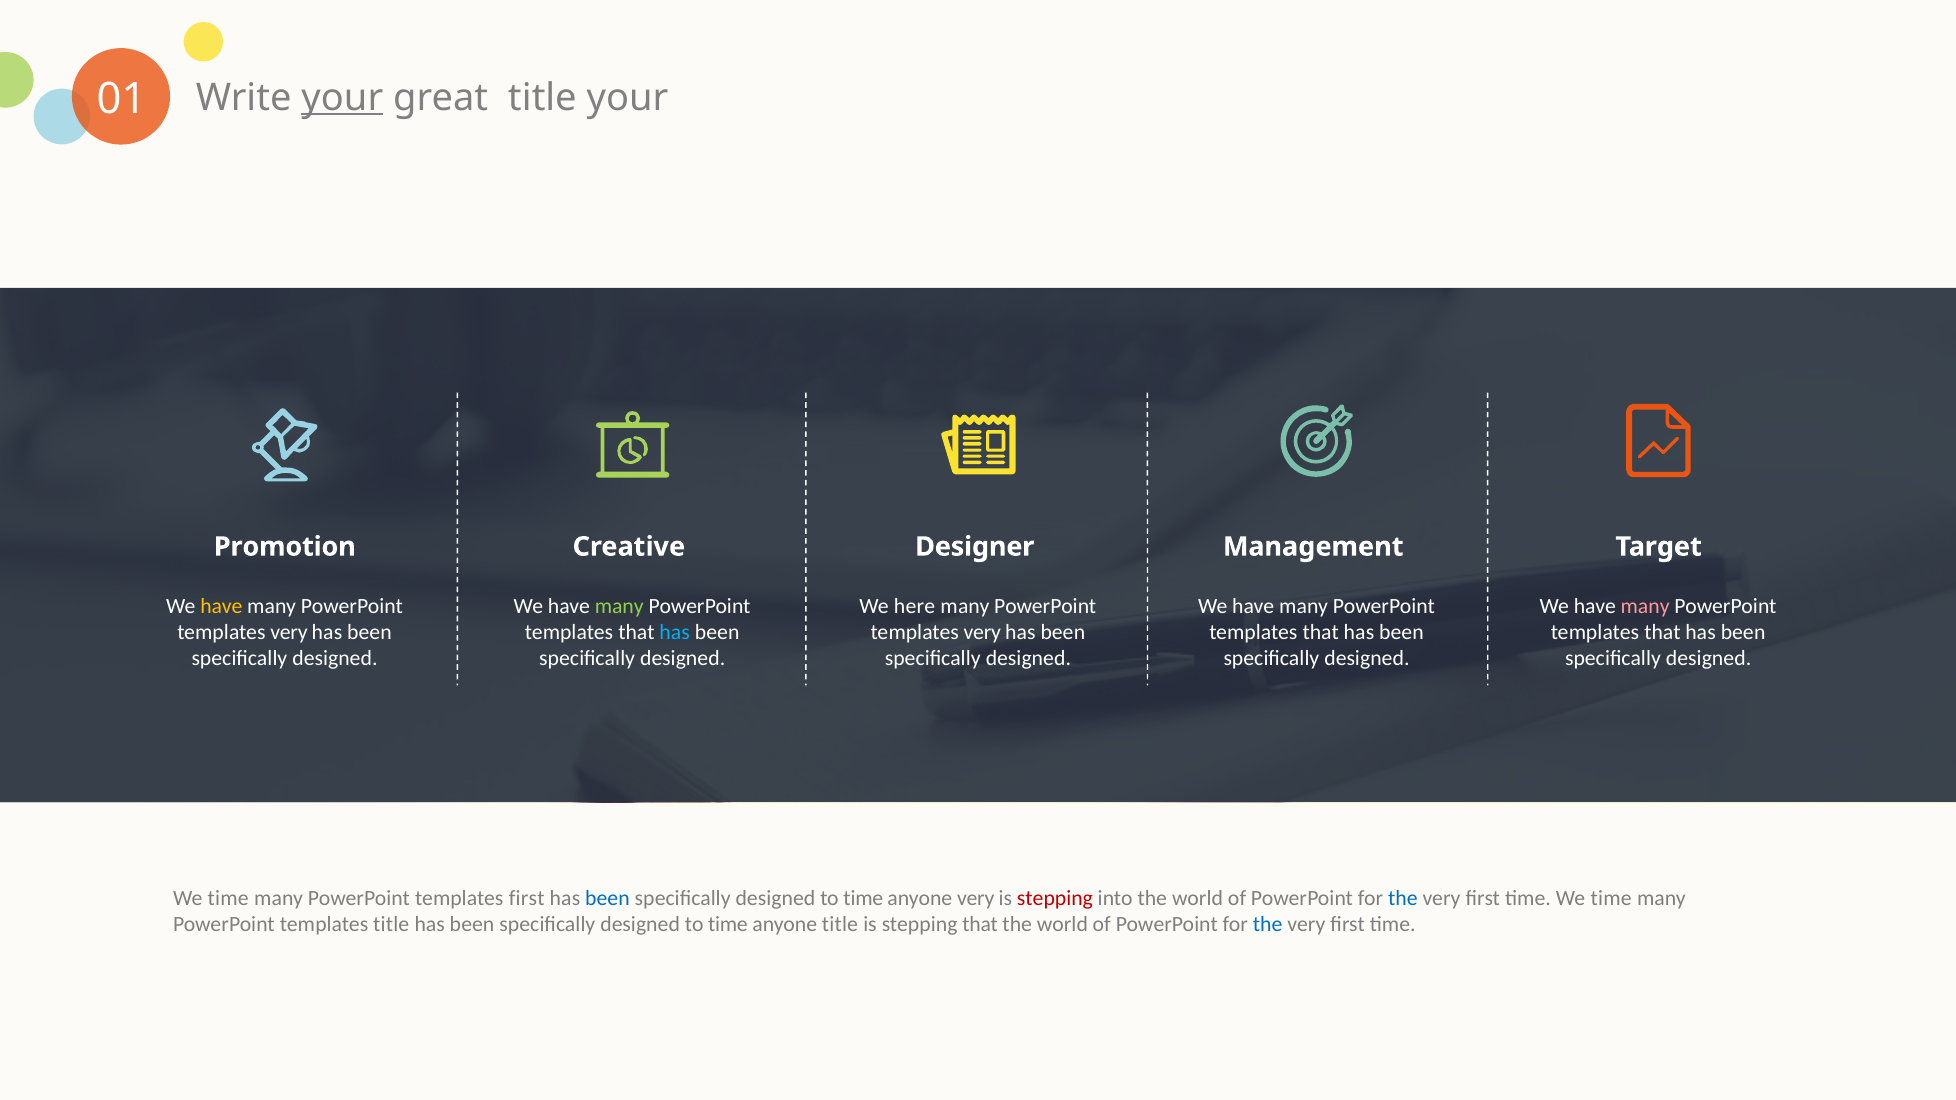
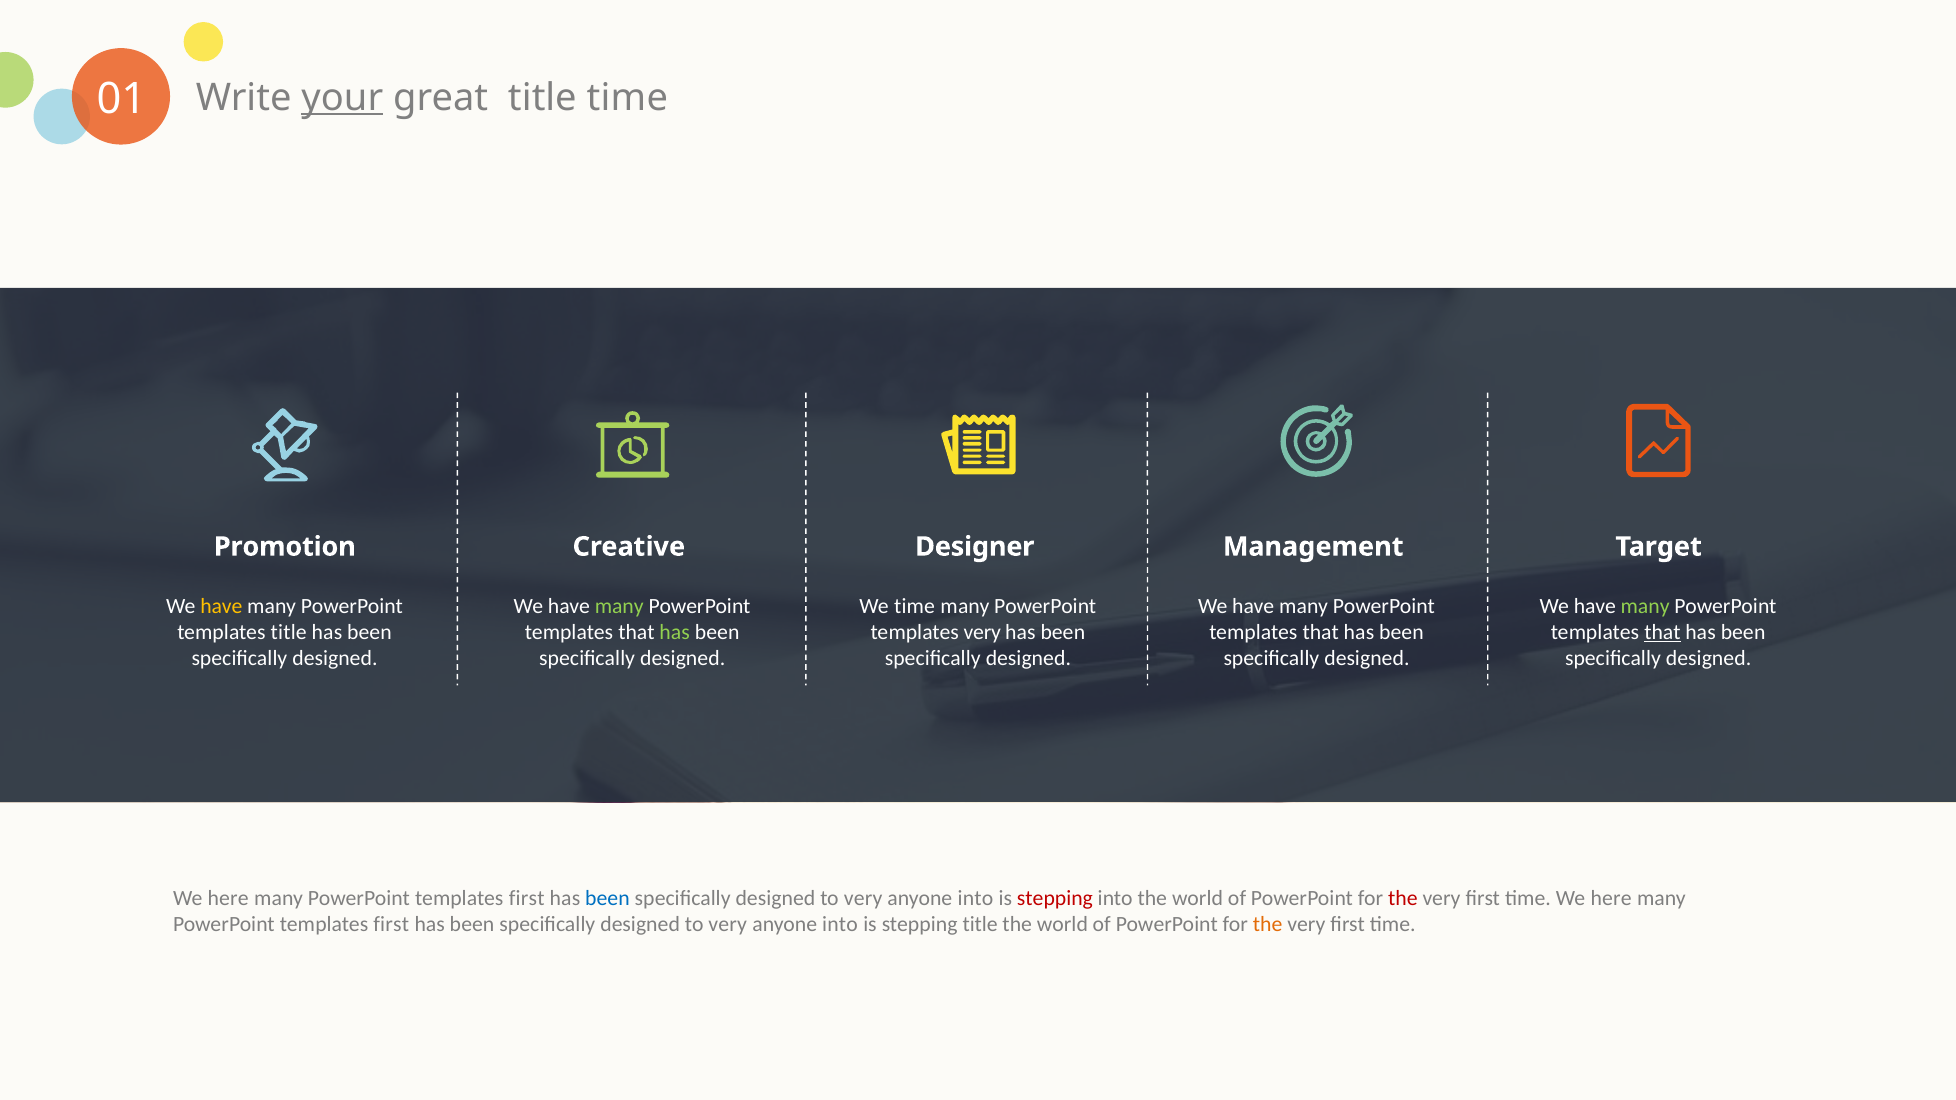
title your: your -> time (627, 98)
We here: here -> time (915, 606)
many colour: pink -> light green (1645, 606)
very: very -> title (289, 632)
has colour: light blue -> light green (675, 632)
that underline: none -> present (1662, 632)
time: time -> here (228, 898)
time: time -> very (863, 898)
very: very -> into (975, 898)
the colour: blue -> red (1403, 898)
time We time: time -> here (1611, 898)
title: title -> first (391, 924)
time: time -> very (728, 924)
title: title -> into (840, 924)
stepping that: that -> title (980, 924)
the colour: blue -> orange (1268, 924)
